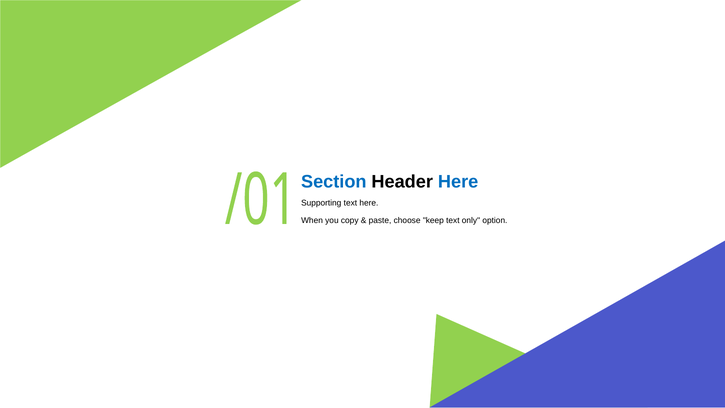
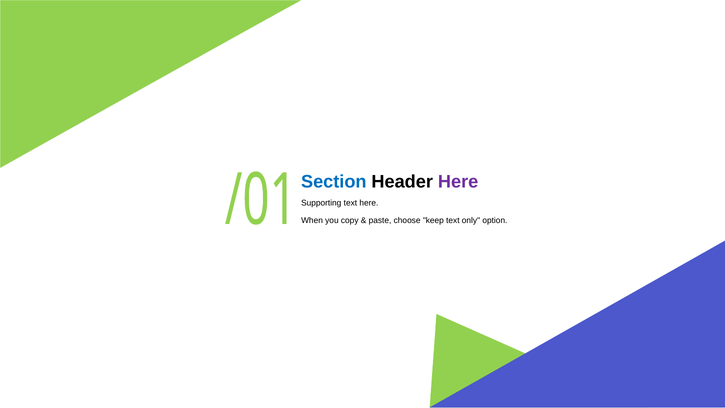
Here colour: blue -> purple (458, 182)
